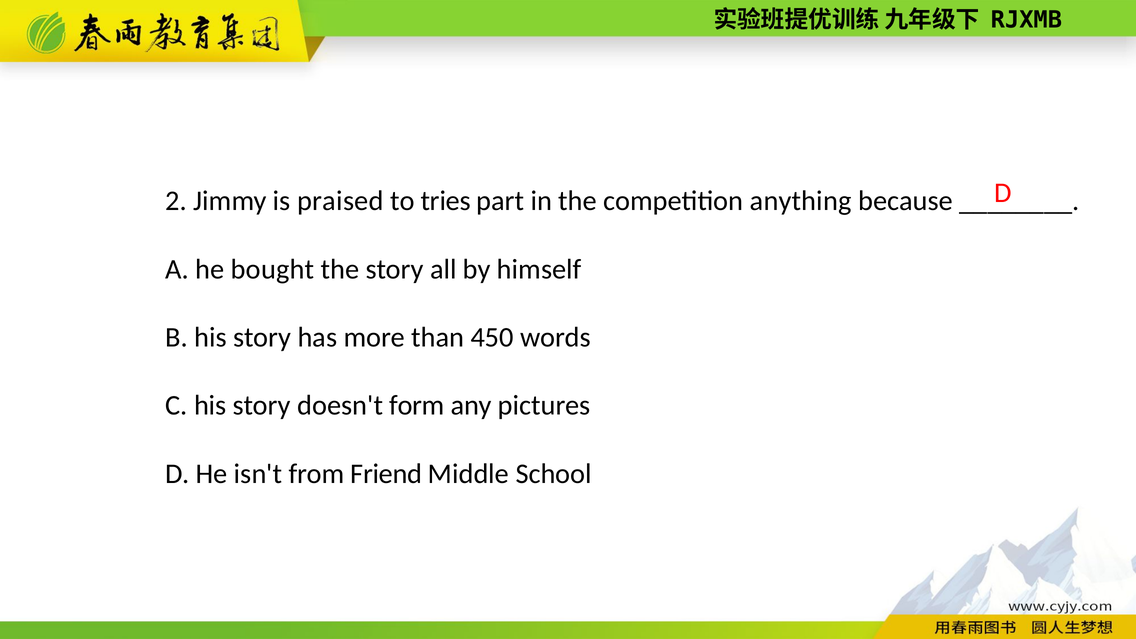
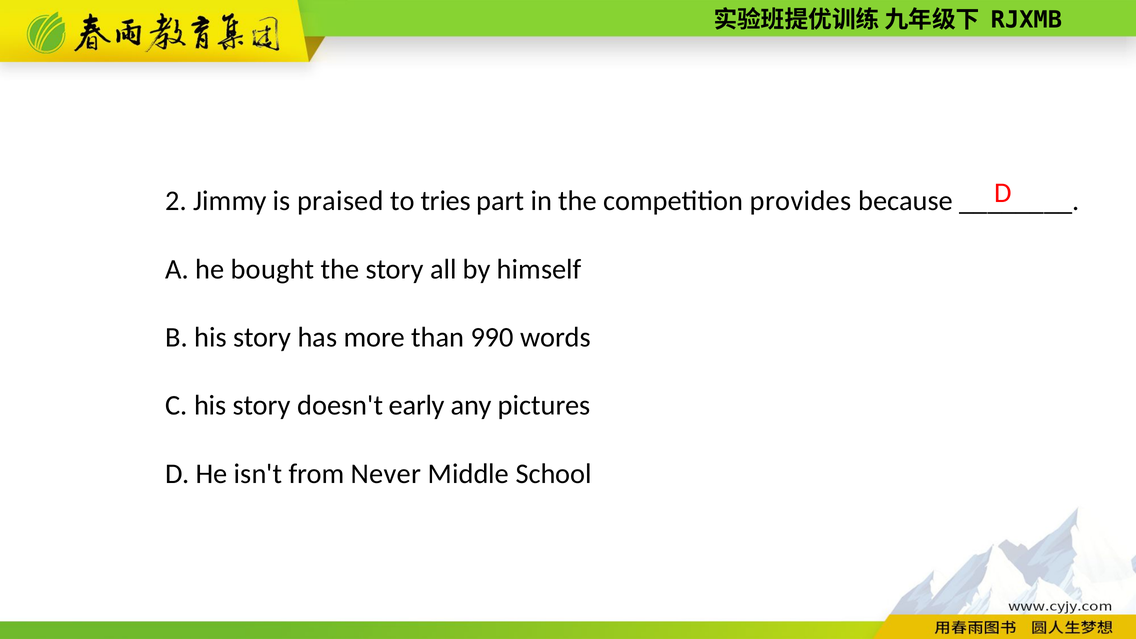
anything: anything -> provides (801, 201)
450: 450 -> 990 (492, 337)
form: form -> early (417, 406)
Friend: Friend -> Never (386, 474)
